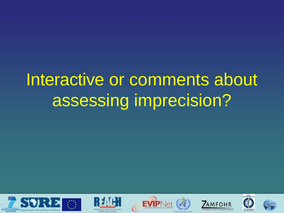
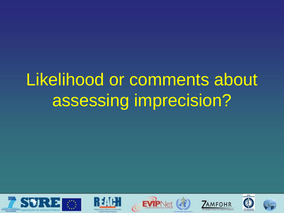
Interactive: Interactive -> Likelihood (65, 80)
